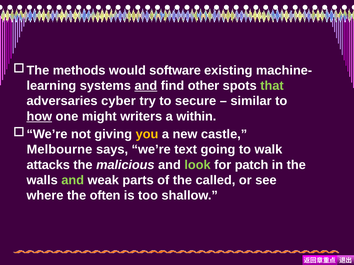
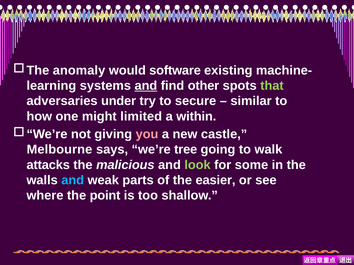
methods: methods -> anomaly (79, 71)
cyber: cyber -> under (119, 101)
how underline: present -> none (39, 117)
writers: writers -> limited (141, 117)
you colour: yellow -> pink (147, 134)
text: text -> tree (186, 150)
patch: patch -> some (251, 165)
and colour: light green -> light blue (73, 180)
called: called -> easier (216, 180)
often: often -> point (105, 196)
